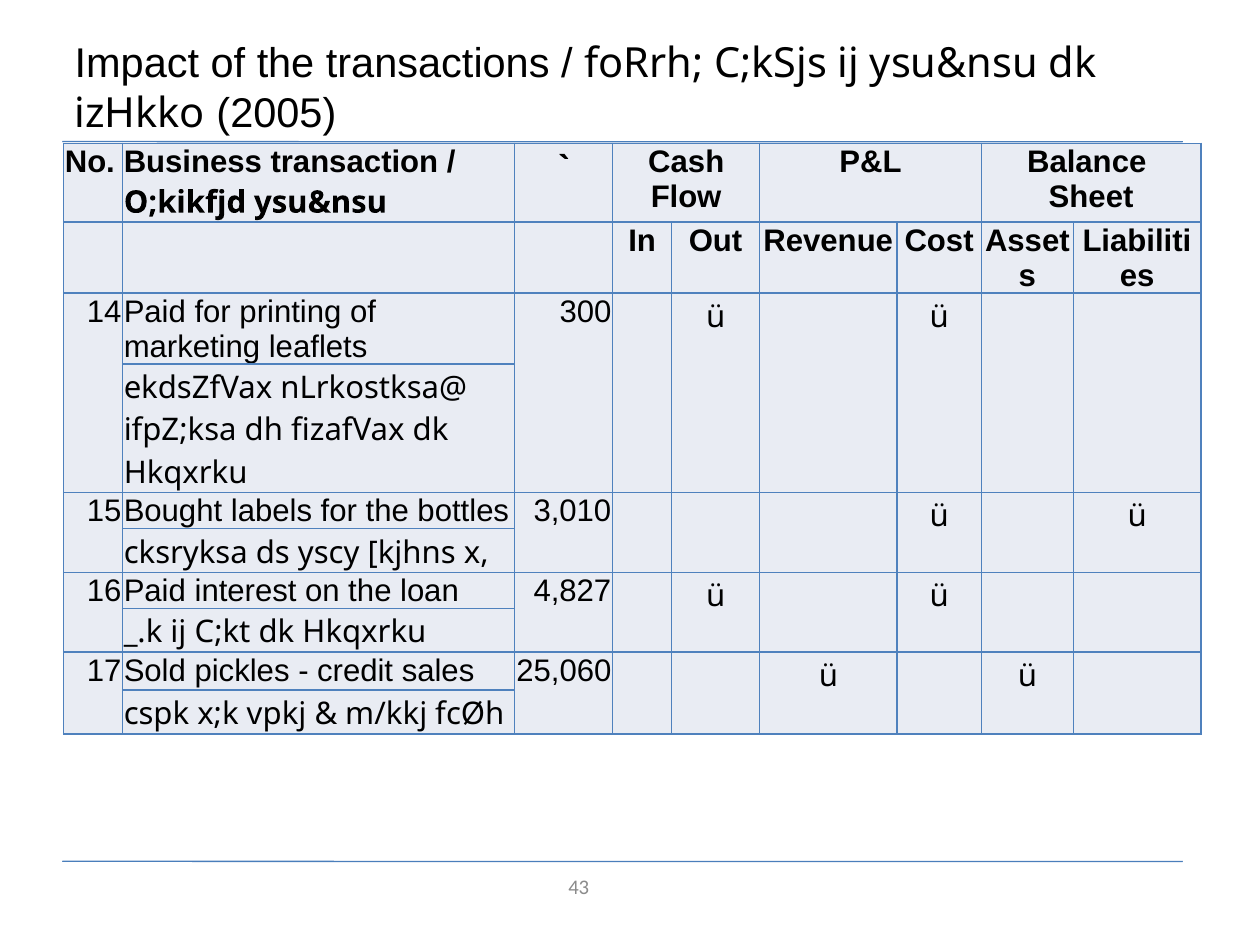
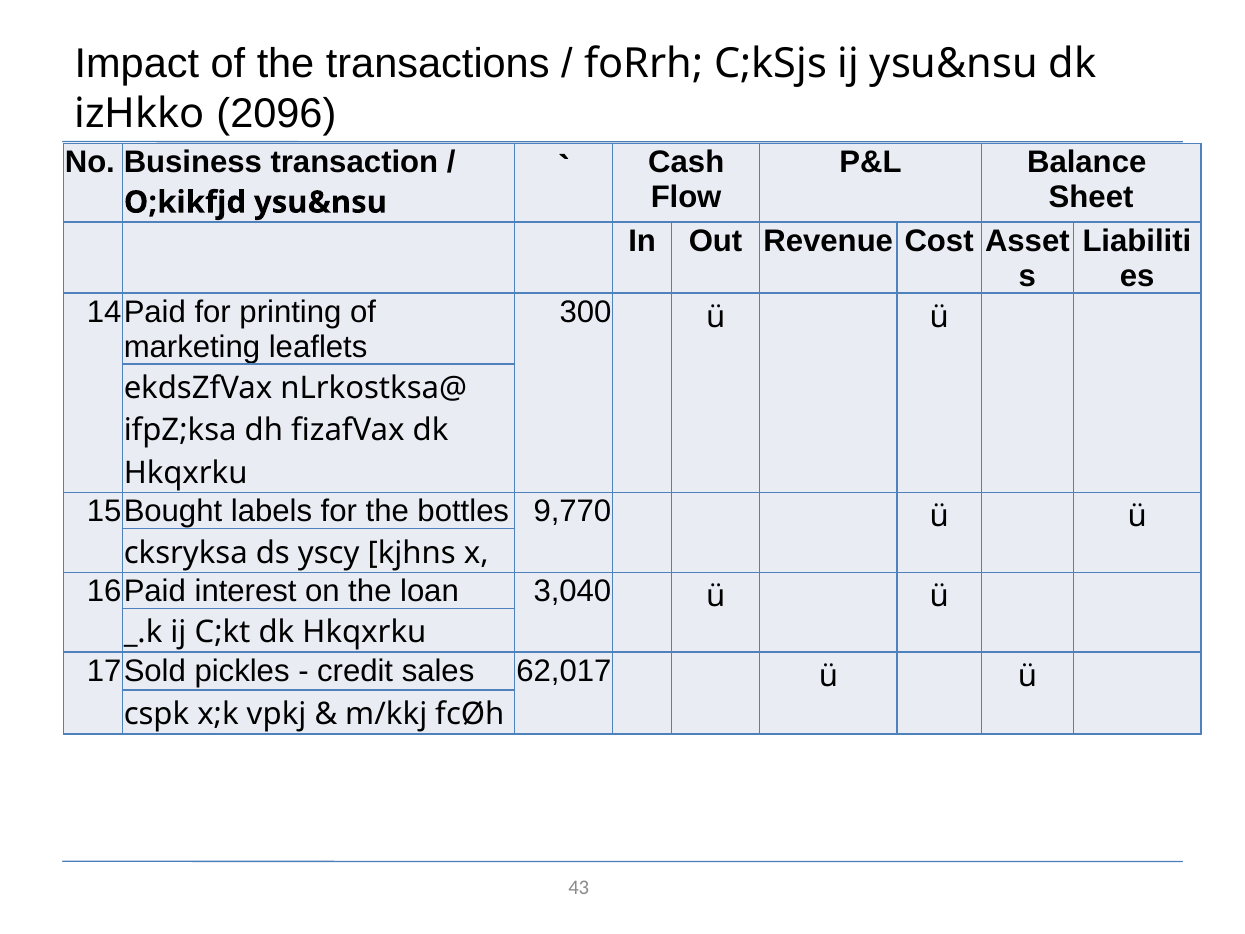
2005: 2005 -> 2096 (276, 114)
3,010: 3,010 -> 9,770 (572, 512)
4,827: 4,827 -> 3,040 (572, 591)
25,060: 25,060 -> 62,017 (564, 671)
